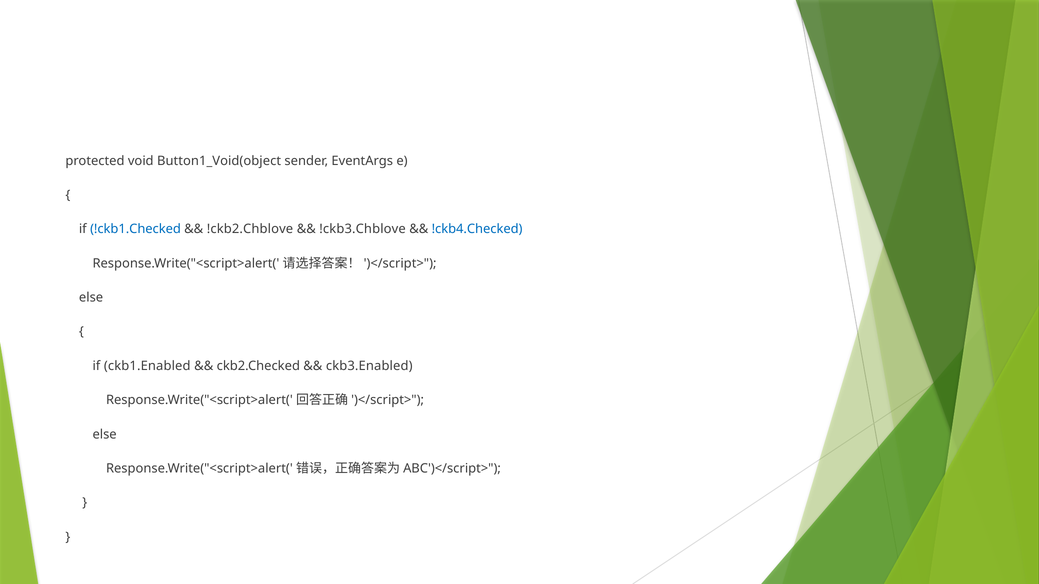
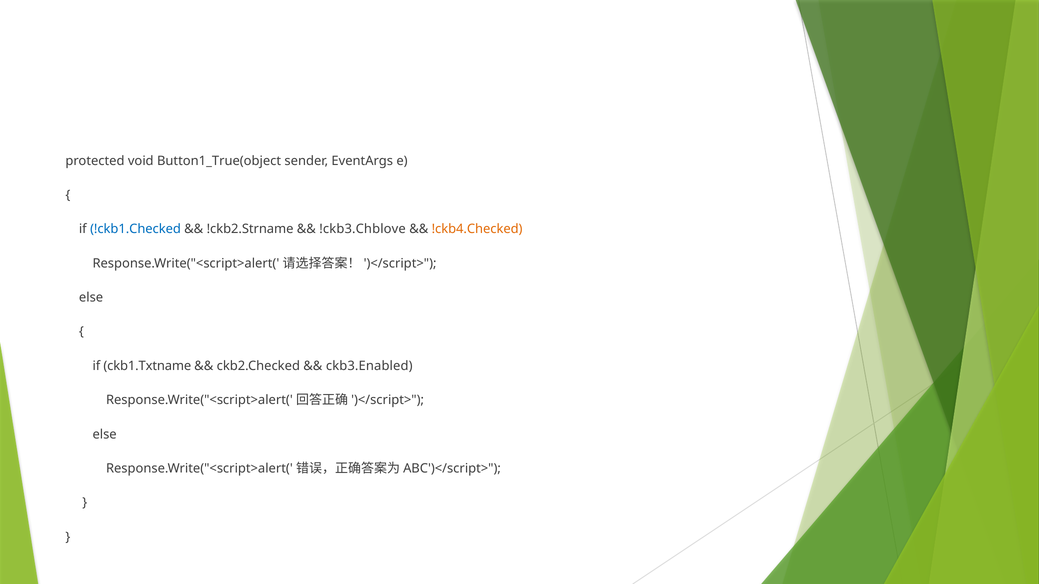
Button1_Void(object: Button1_Void(object -> Button1_True(object (219, 161)
!ckb2.Chblove: !ckb2.Chblove -> !ckb2.Strname (250, 229)
!ckb4.Checked colour: blue -> orange (477, 229)
ckb1.Enabled: ckb1.Enabled -> ckb1.Txtname (147, 366)
